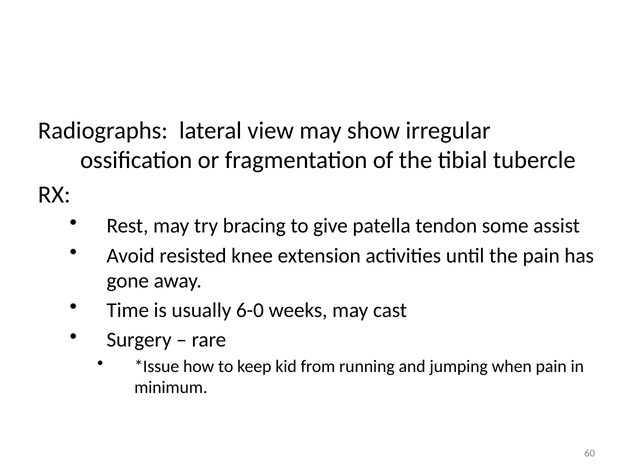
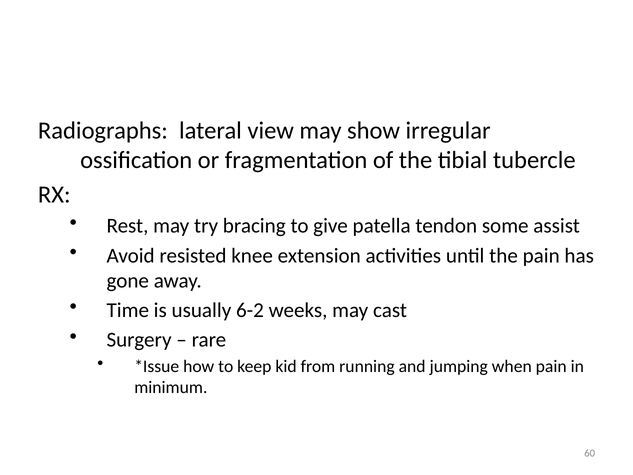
6-0: 6-0 -> 6-2 (250, 310)
